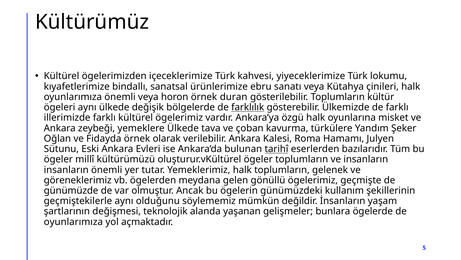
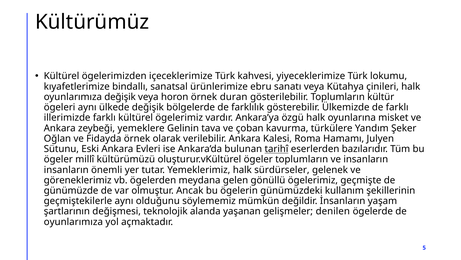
oyunlarımıza önemli: önemli -> değişik (120, 97)
farklılık underline: present -> none (248, 107)
yemeklere Ülkede: Ülkede -> Gelinin (183, 128)
halk toplumların: toplumların -> sürdürseler (282, 169)
bunlara: bunlara -> denilen (333, 211)
